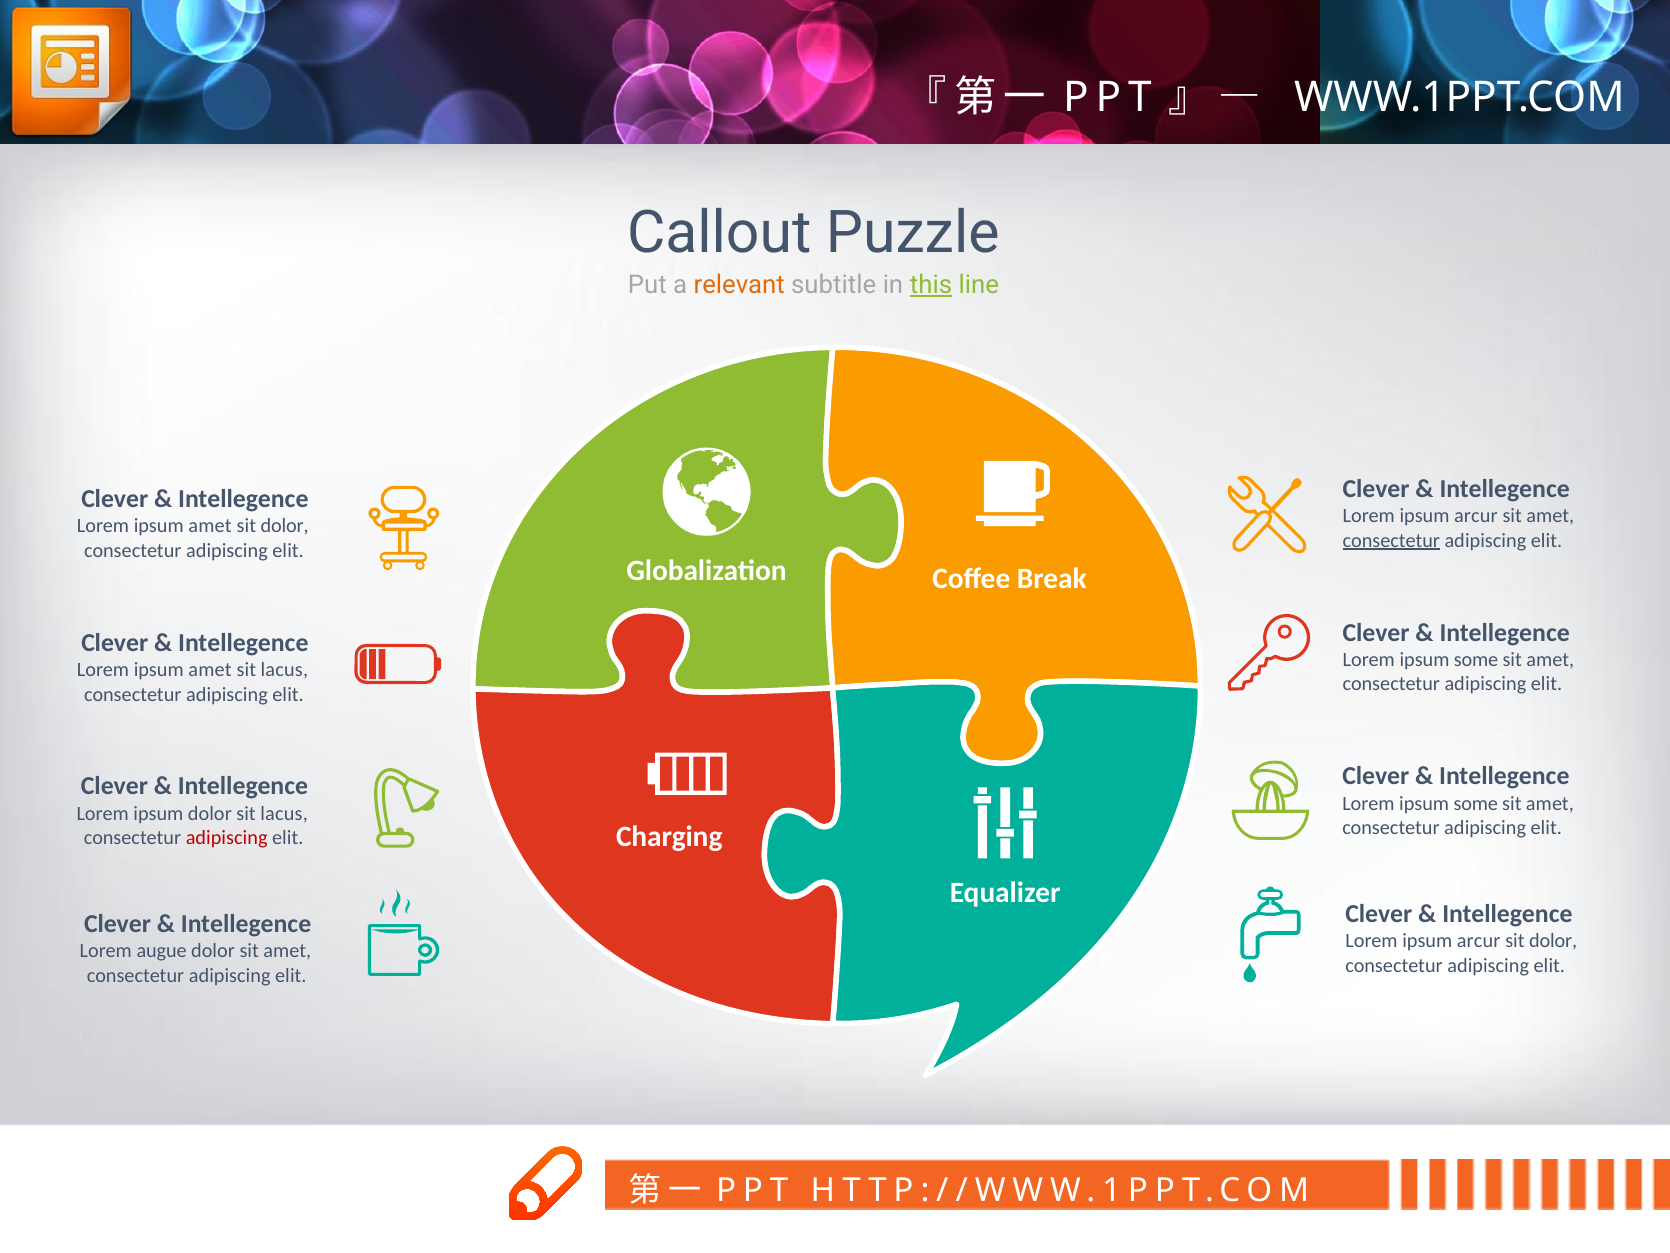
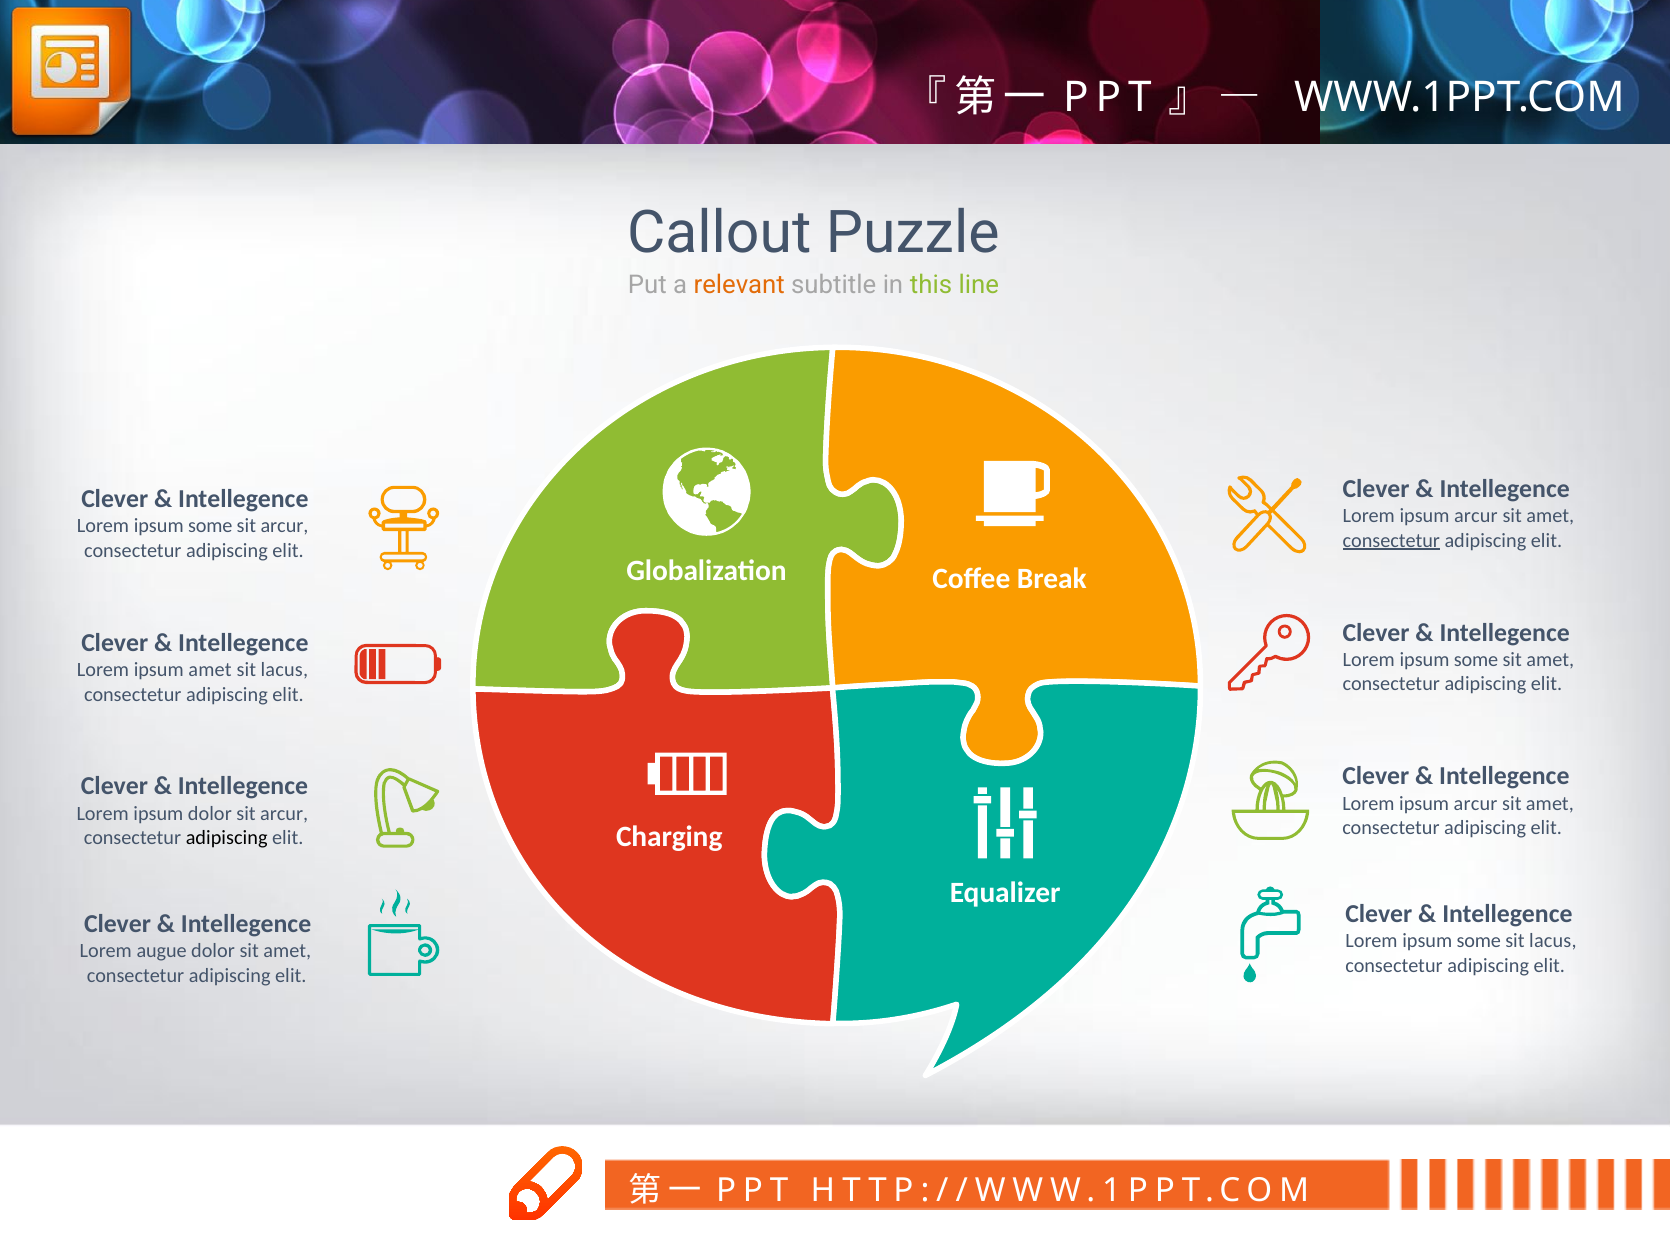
this underline: present -> none (931, 285)
amet: amet -> some (210, 526)
dolor: dolor -> arcur (284, 526)
some: some -> arcur (1476, 803)
dolor sit lacus: lacus -> arcur (284, 813)
adipiscing colour: red -> black (227, 838)
arcur: arcur -> some (1479, 941)
dolor: dolor -> lacus (1553, 941)
